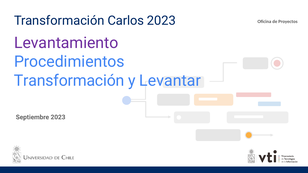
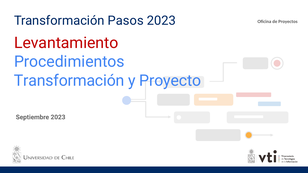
Carlos: Carlos -> Pasos (126, 21)
Levantamiento colour: purple -> red (66, 43)
Levantar: Levantar -> Proyecto (170, 81)
